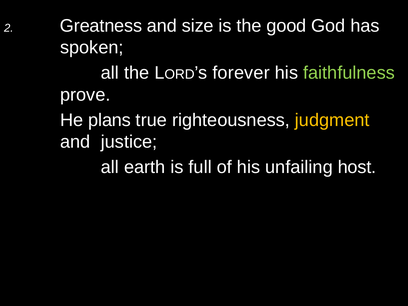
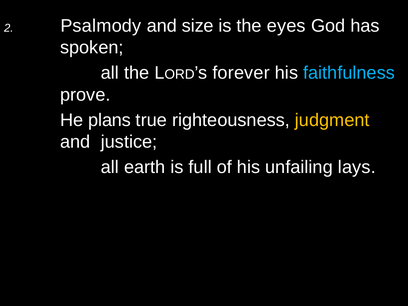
Greatness: Greatness -> Psalmody (101, 26)
good: good -> eyes (286, 26)
faithfulness colour: light green -> light blue (349, 73)
host: host -> lays (357, 167)
